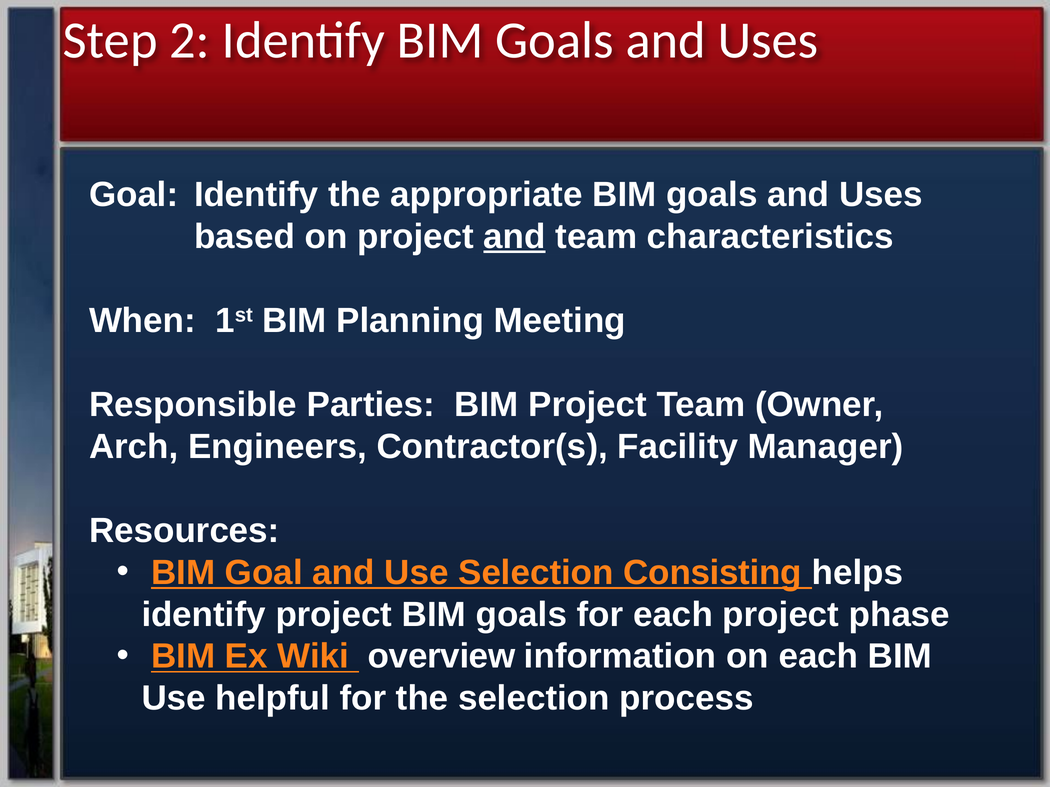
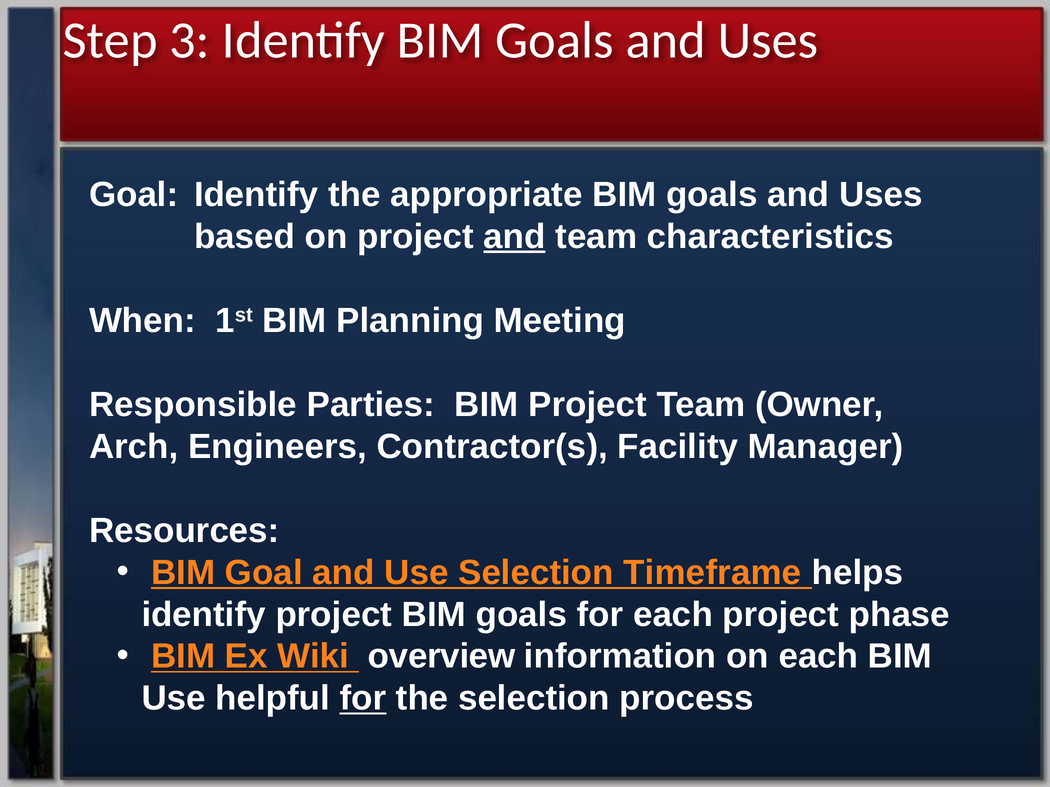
2: 2 -> 3 (190, 40)
Consisting: Consisting -> Timeframe (712, 573)
for underline: none -> present (363, 699)
